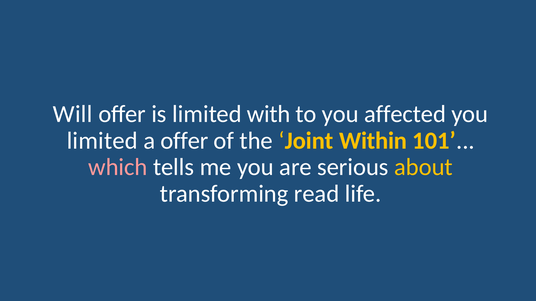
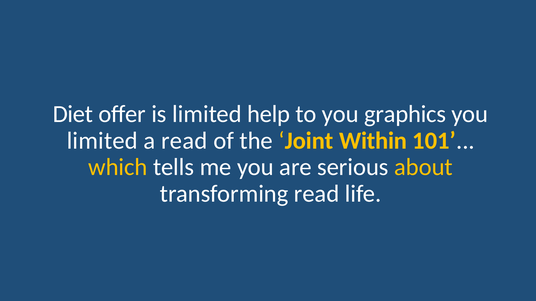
Will: Will -> Diet (73, 114)
with: with -> help (269, 114)
affected: affected -> graphics (405, 114)
a offer: offer -> read (184, 141)
which colour: pink -> yellow (118, 167)
